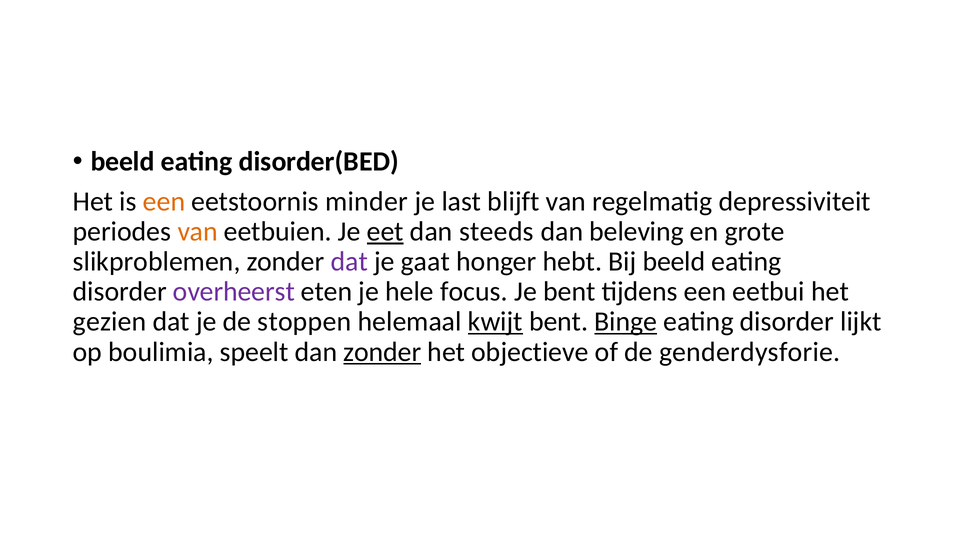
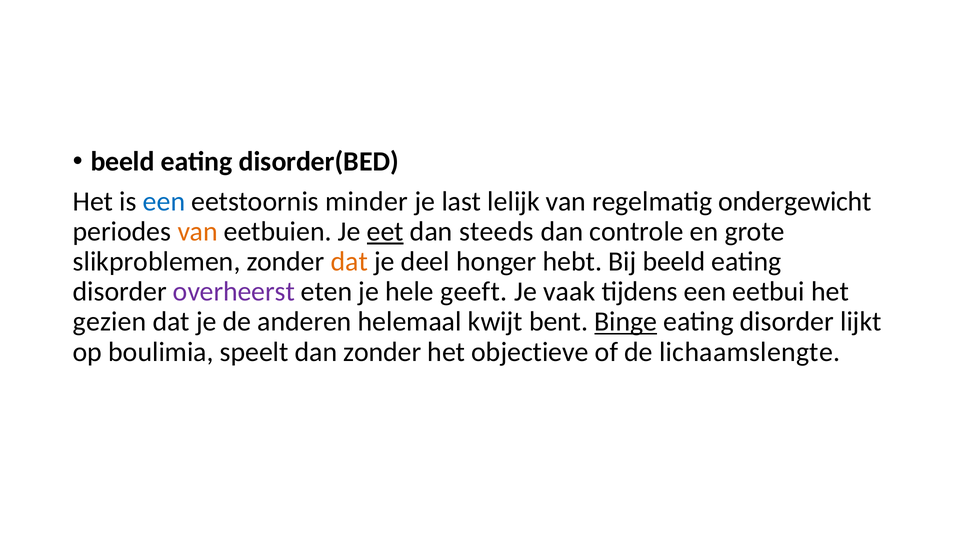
een colour: orange -> blue (164, 202)
blijft: blijft -> lelijk (514, 202)
depressiviteit: depressiviteit -> ondergewicht (795, 202)
beleving: beleving -> controle (637, 232)
dat colour: purple -> orange (349, 262)
gaat: gaat -> deel (425, 262)
focus: focus -> geeft (474, 292)
Je bent: bent -> vaak (569, 292)
stoppen: stoppen -> anderen (305, 322)
kwijt underline: present -> none (495, 322)
zonder underline: present -> none (382, 352)
genderdysforie: genderdysforie -> lichaamslengte (750, 352)
